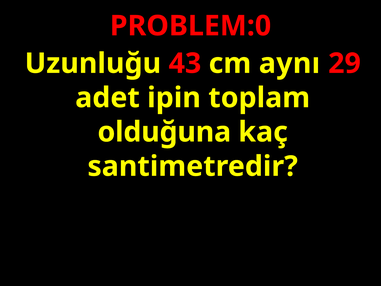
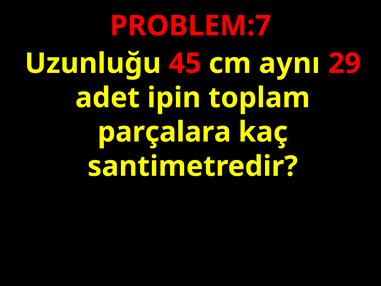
PROBLEM:0: PROBLEM:0 -> PROBLEM:7 (191, 26)
43: 43 -> 45 (185, 63)
olduğuna: olduğuna -> parçalara (164, 132)
